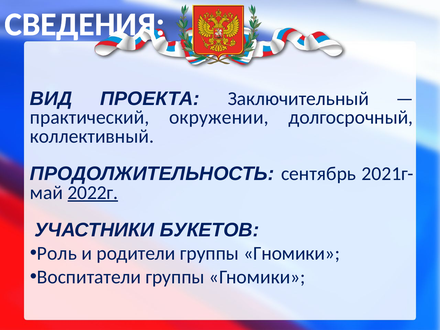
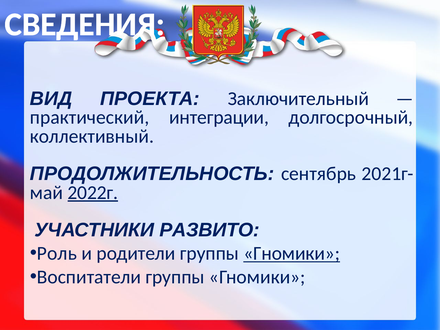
окружении: окружении -> интеграции (219, 117)
БУКЕТОВ: БУКЕТОВ -> РАЗВИТО (210, 230)
Гномики underline: none -> present (292, 253)
